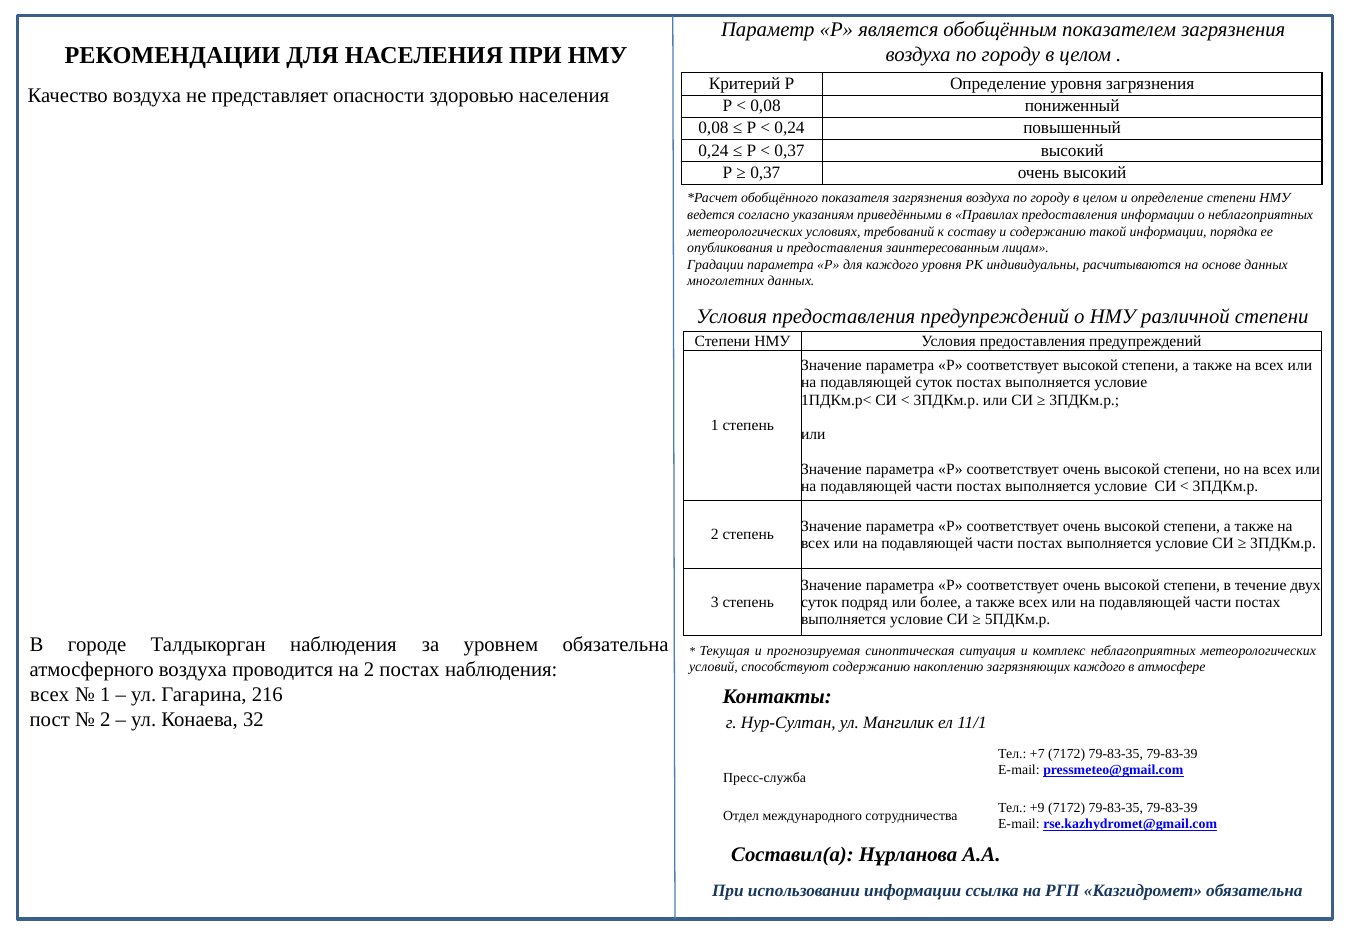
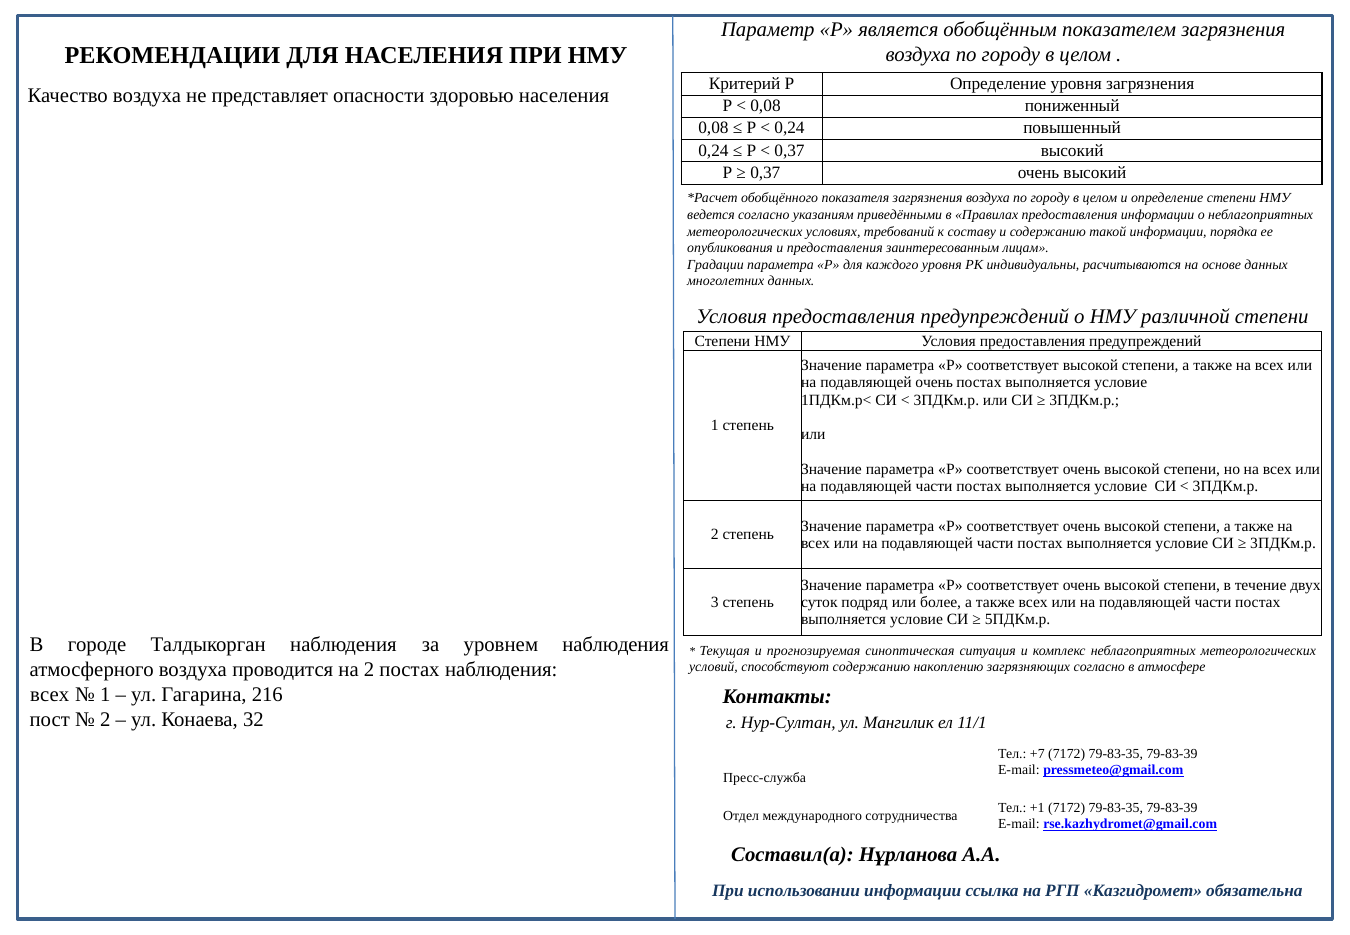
подавляющей суток: суток -> очень (934, 382)
уровнем обязательна: обязательна -> наблюдения (616, 644)
загрязняющих каждого: каждого -> согласно (1099, 667)
+9: +9 -> +1 (1037, 808)
